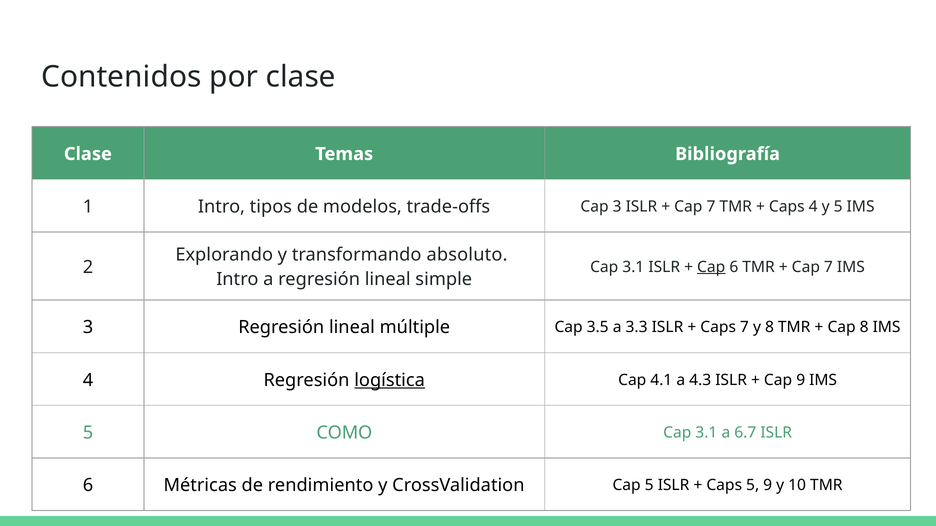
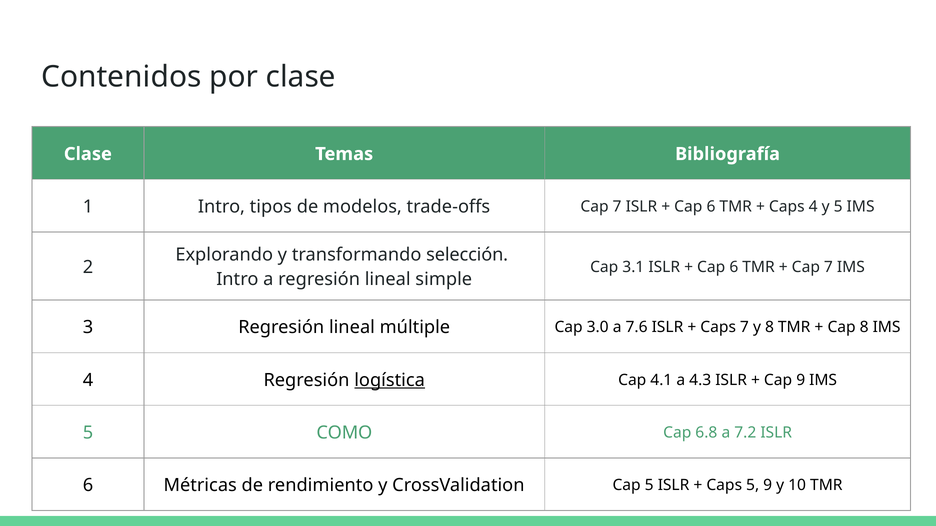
trade-offs Cap 3: 3 -> 7 (617, 207)
7: 7 -> 6 (711, 207)
absoluto: absoluto -> selección (467, 255)
Cap underline: present -> none (711, 267)
3.5: 3.5 -> 3.0 (598, 328)
3.3: 3.3 -> 7.6 (637, 328)
3.1: 3.1 -> 6.8 (706, 433)
6.7: 6.7 -> 7.2 (745, 433)
